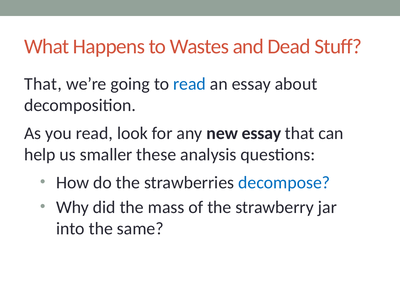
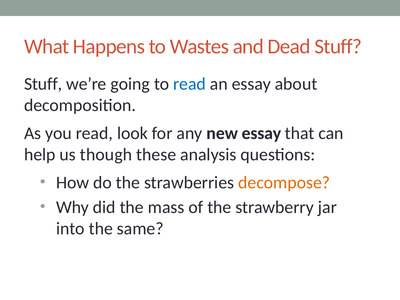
That: That -> Stuff (43, 84)
smaller: smaller -> though (106, 155)
decompose colour: blue -> orange (284, 183)
